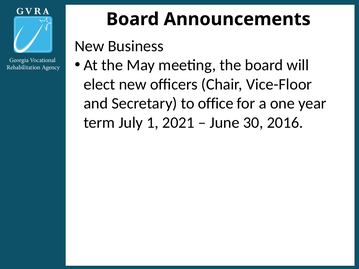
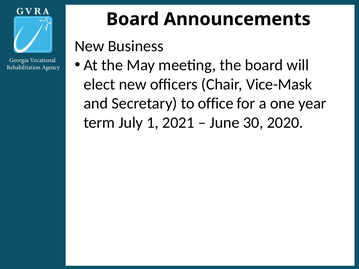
Vice-Floor: Vice-Floor -> Vice-Mask (279, 84)
2016: 2016 -> 2020 (285, 123)
